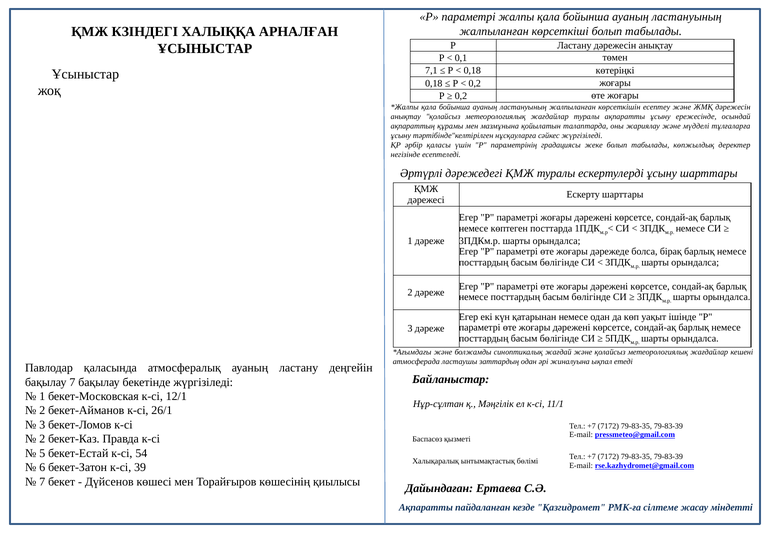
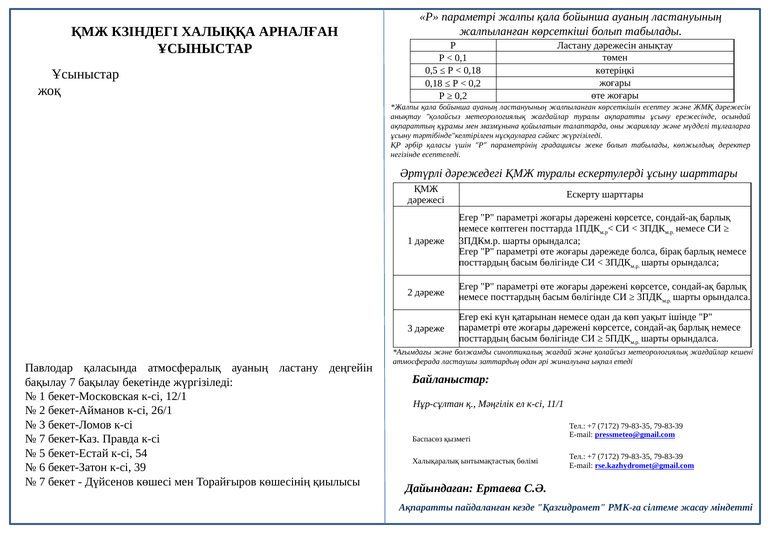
7,1: 7,1 -> 0,5 (431, 71)
2: 2 -> 7 (42, 439)
